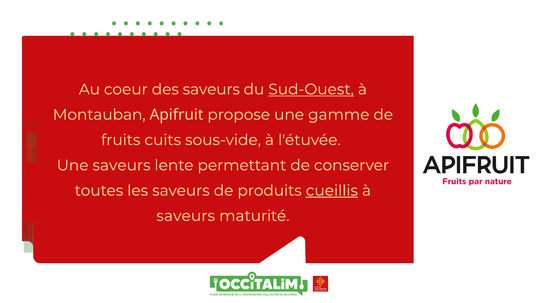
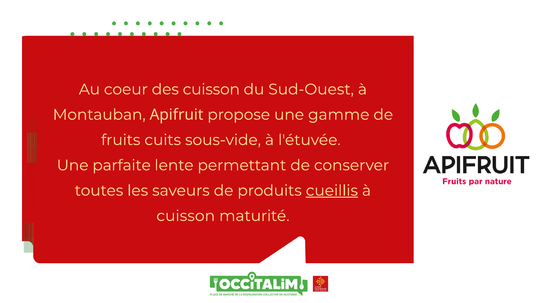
des saveurs: saveurs -> cuisson (211, 89)
Sud-Ouest underline: present -> none (311, 89)
Une saveurs: saveurs -> parfaite (122, 165)
saveurs: saveurs -> cuisson (186, 216)
